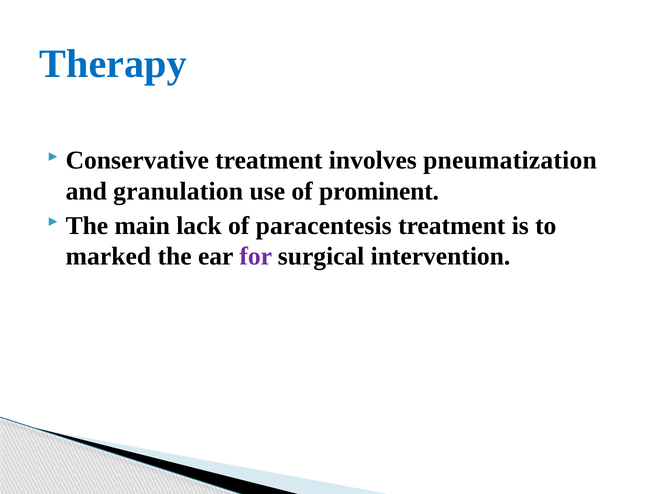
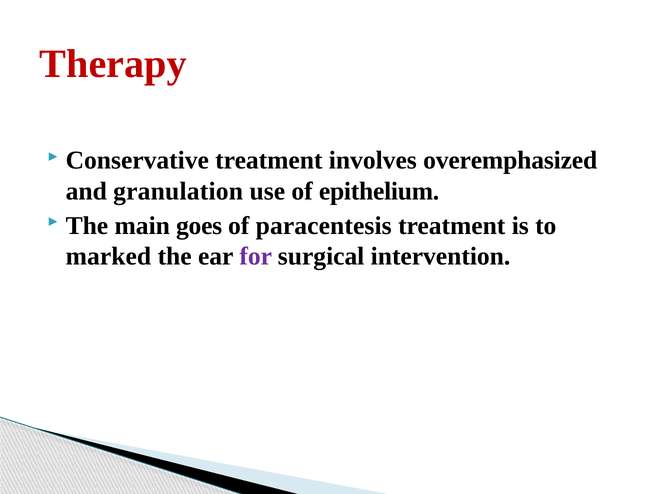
Therapy colour: blue -> red (113, 64)
pneumatization: pneumatization -> overemphasized (510, 160)
prominent: prominent -> epithelium (379, 191)
lack: lack -> goes (199, 225)
